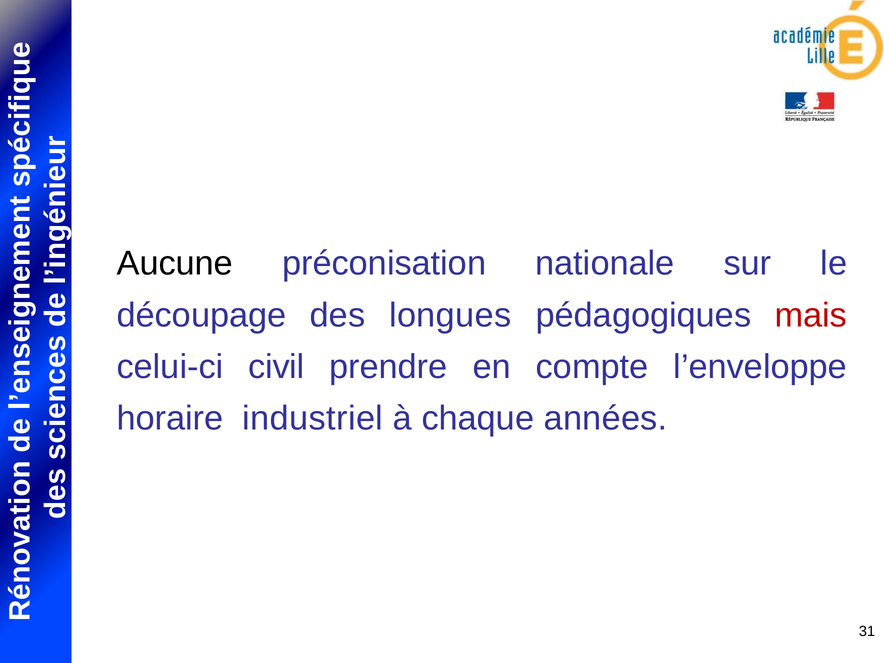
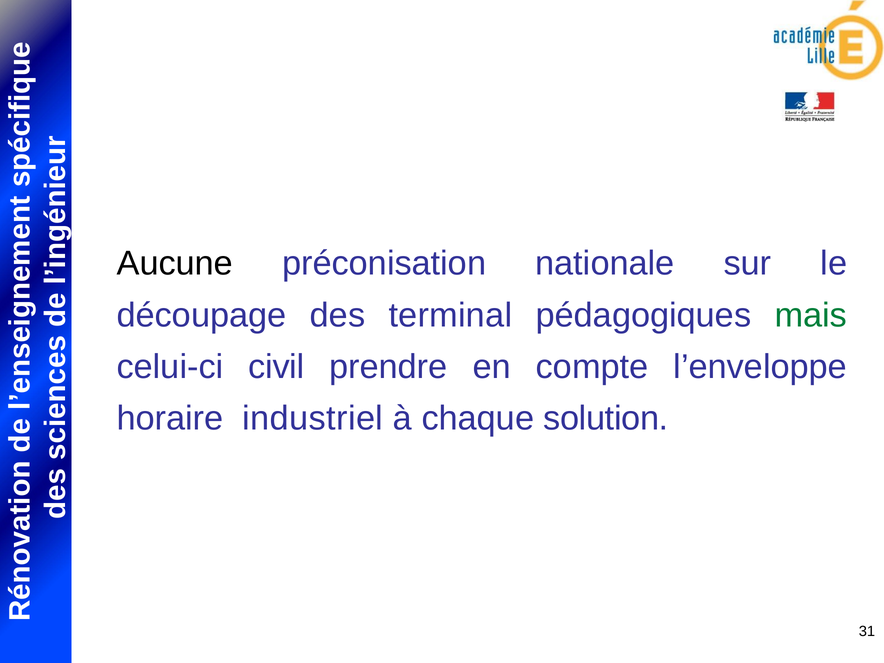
longues: longues -> terminal (450, 315)
mais colour: red -> green (811, 315)
années: années -> solution (606, 418)
